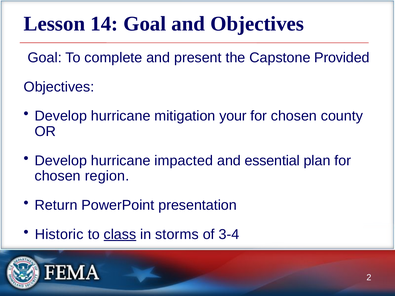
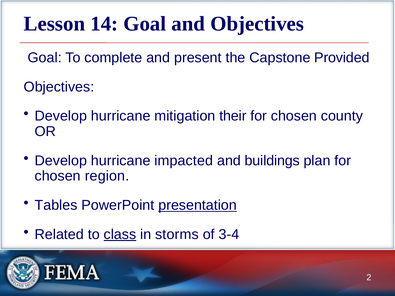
your: your -> their (233, 116)
essential: essential -> buildings (272, 161)
Return: Return -> Tables (56, 205)
presentation underline: none -> present (198, 205)
Historic: Historic -> Related (59, 235)
